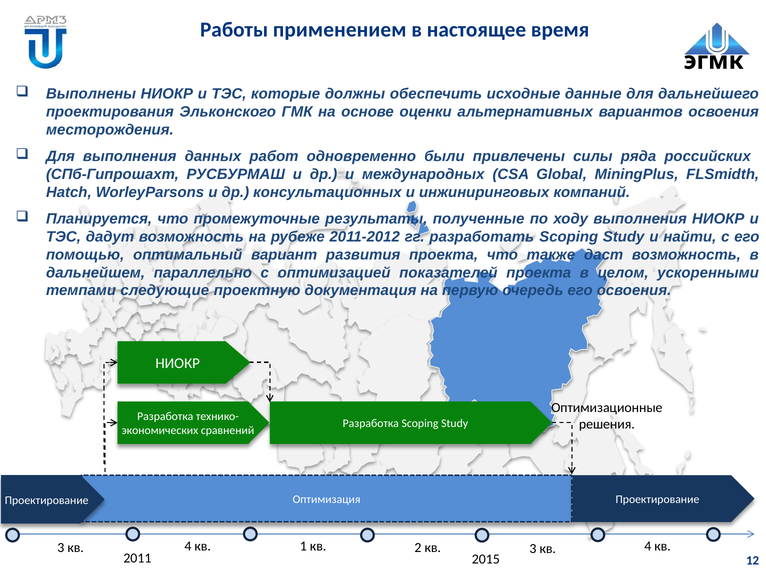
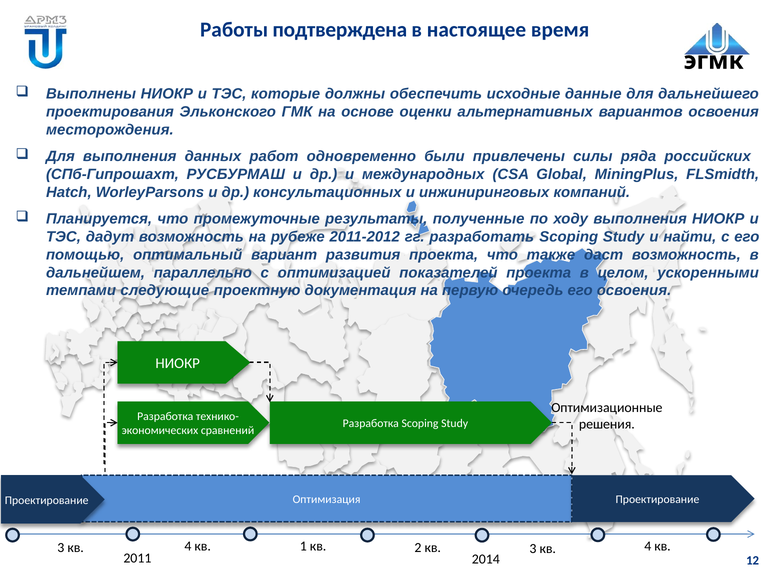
применением: применением -> подтверждена (340, 30)
2015: 2015 -> 2014 (486, 560)
